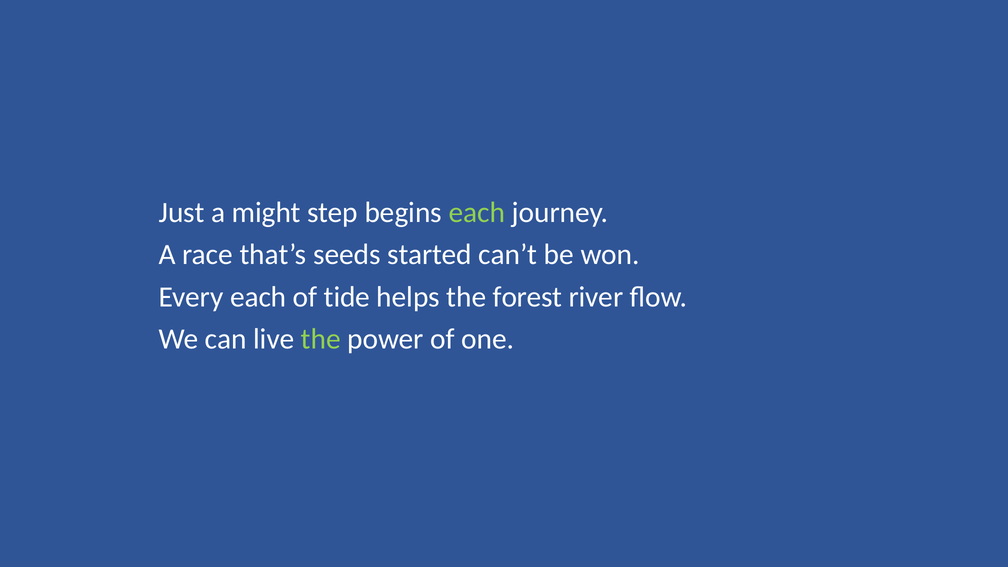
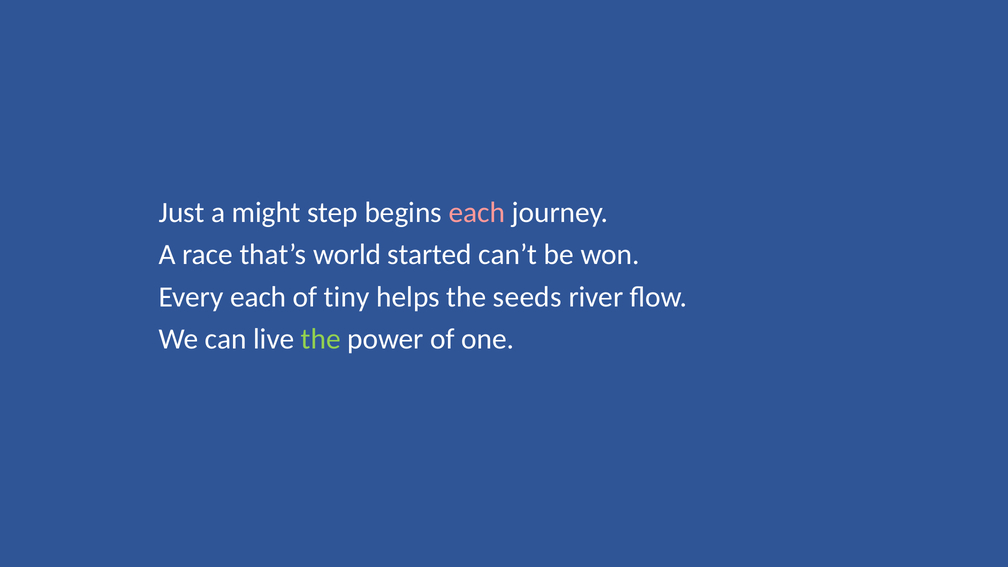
each colour: light green -> pink (477, 213)
seeds: seeds -> world (347, 255)
tide: tide -> tiny (347, 297)
forest: forest -> seeds (527, 297)
